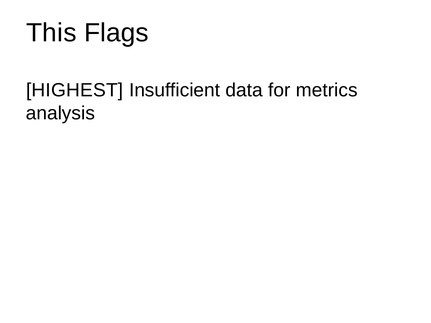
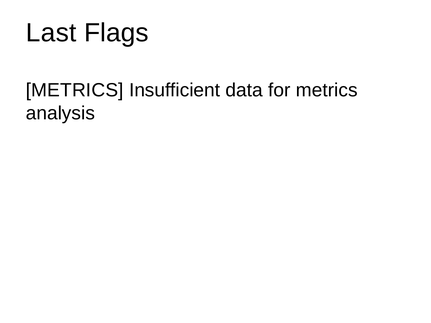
This: This -> Last (51, 33)
HIGHEST: HIGHEST -> METRICS (75, 90)
